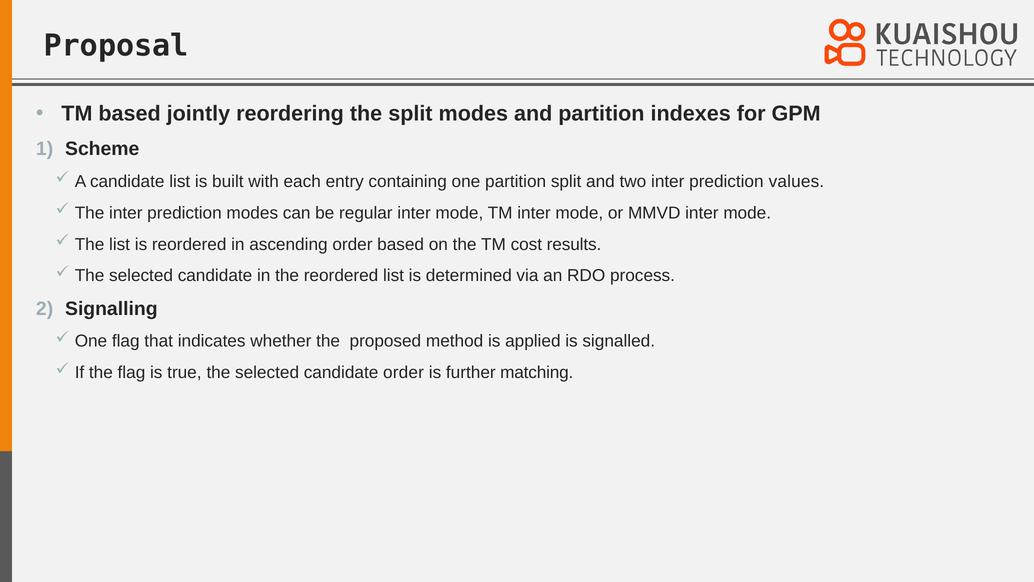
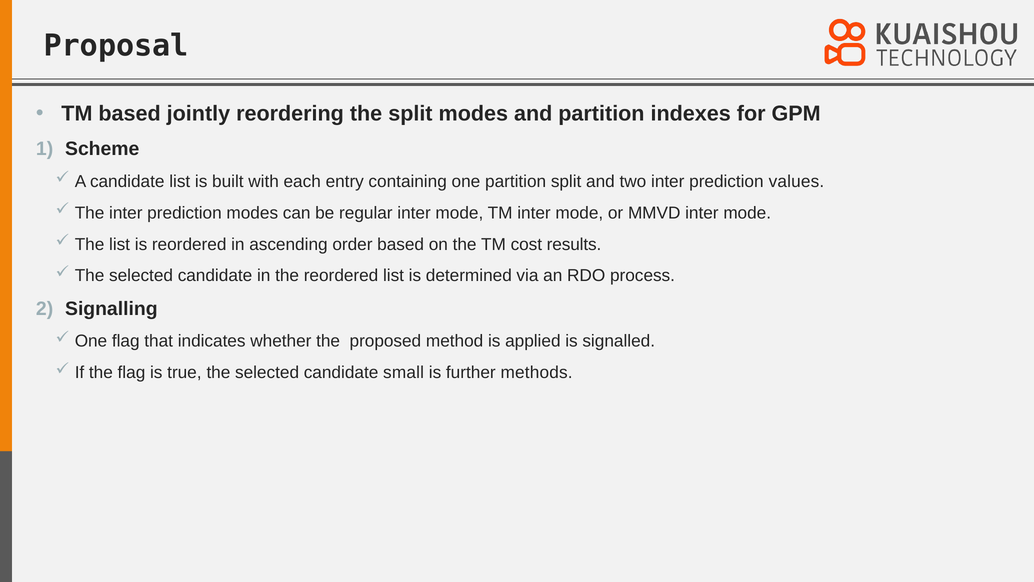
candidate order: order -> small (404, 372)
matching: matching -> methods (537, 372)
